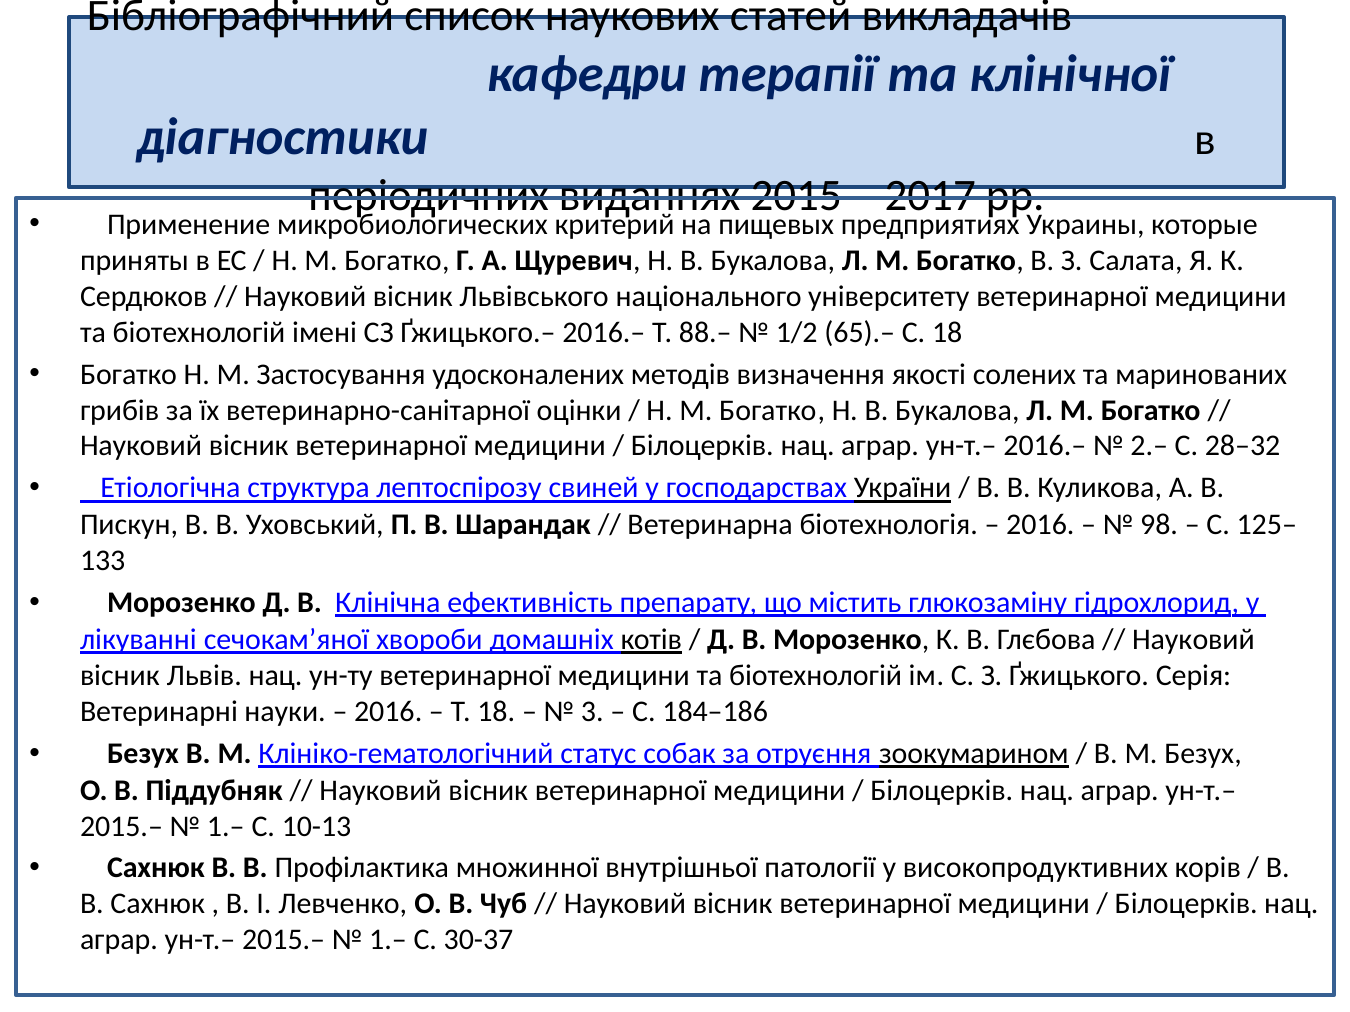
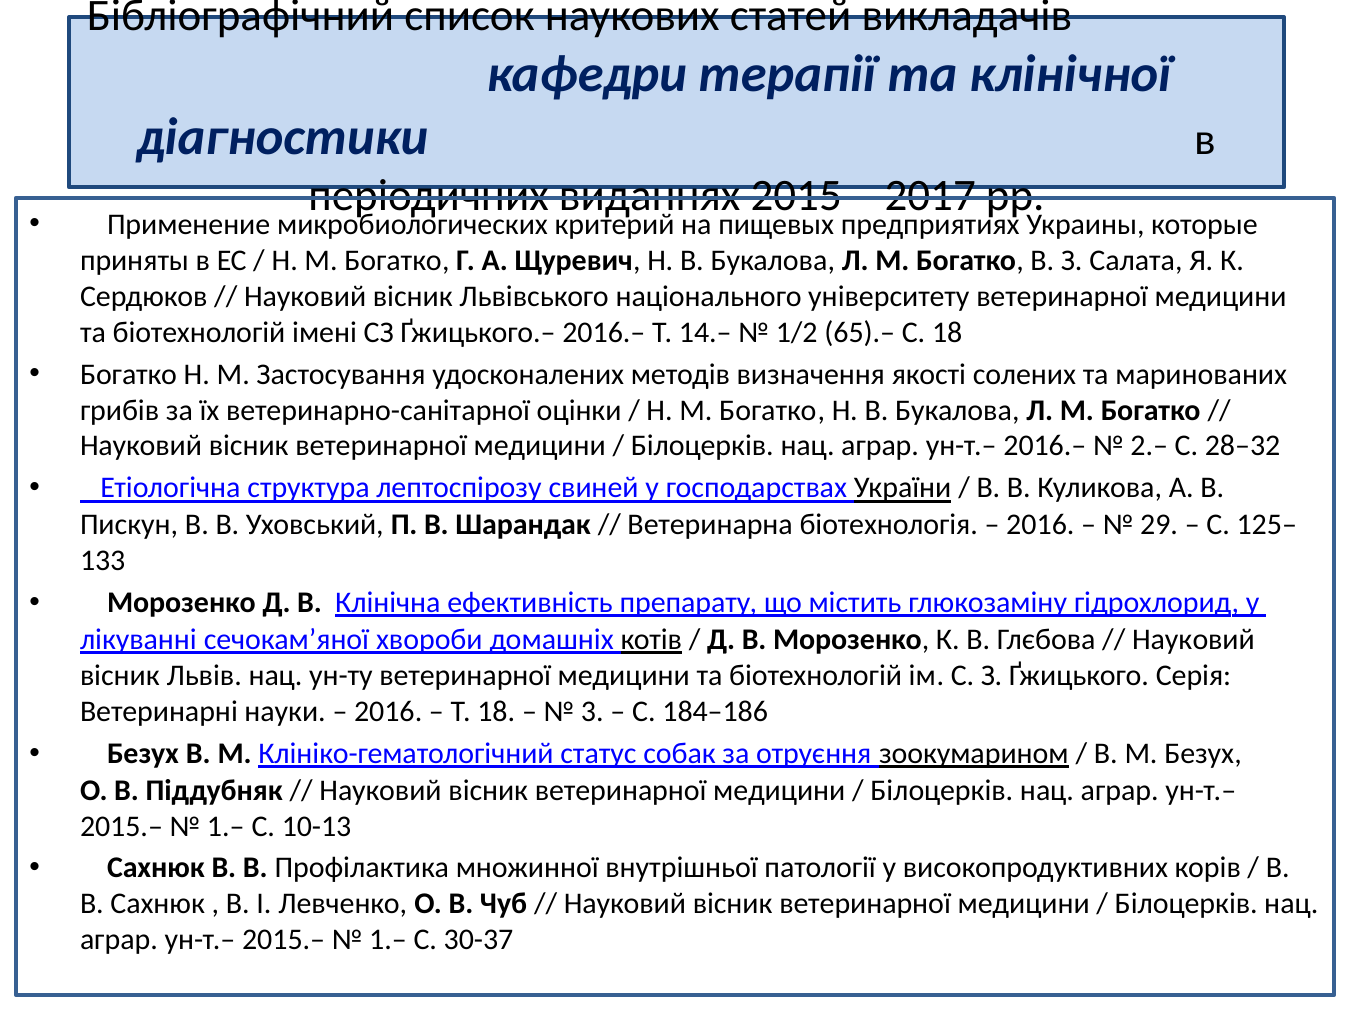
88.–: 88.– -> 14.– (705, 332)
98: 98 -> 29 (1159, 525)
